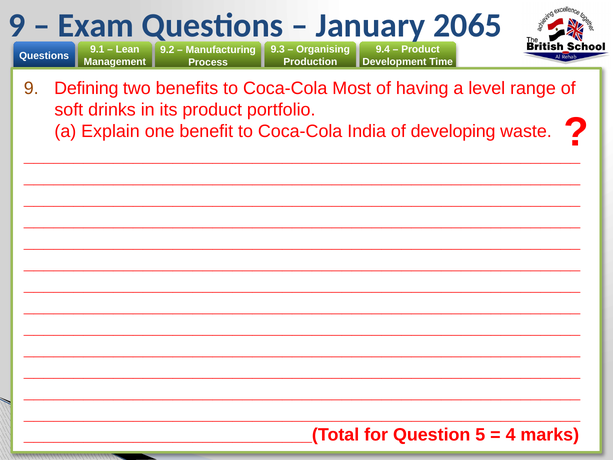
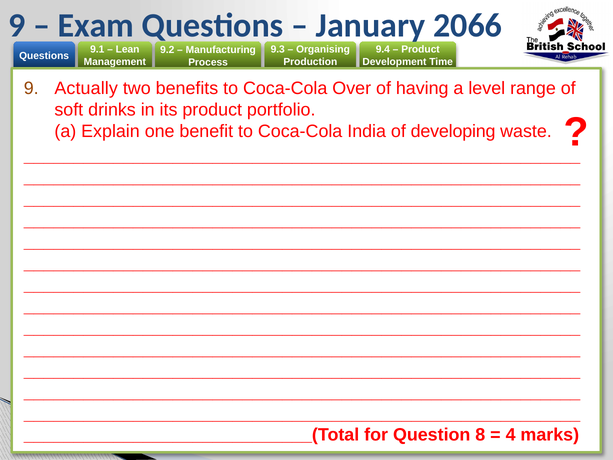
2065: 2065 -> 2066 (468, 26)
Defining: Defining -> Actually (86, 88)
Most: Most -> Over (352, 88)
5: 5 -> 8 (480, 435)
